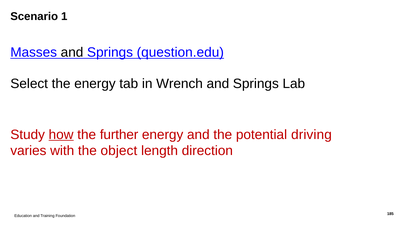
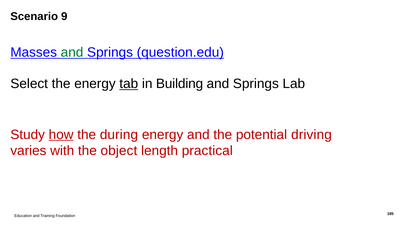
1: 1 -> 9 (64, 16)
and colour: black -> green (72, 52)
tab underline: none -> present (129, 84)
Wrench: Wrench -> Building (180, 84)
further: further -> during (119, 135)
direction: direction -> practical (207, 151)
